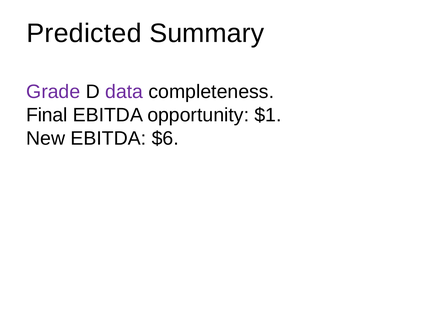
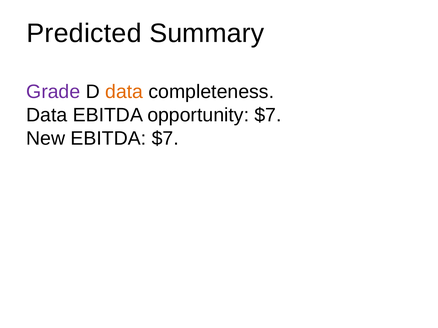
data colour: purple -> orange (124, 92)
Final: Final -> Data (47, 115)
opportunity $1: $1 -> $7 (268, 115)
EBITDA $6: $6 -> $7 (165, 139)
